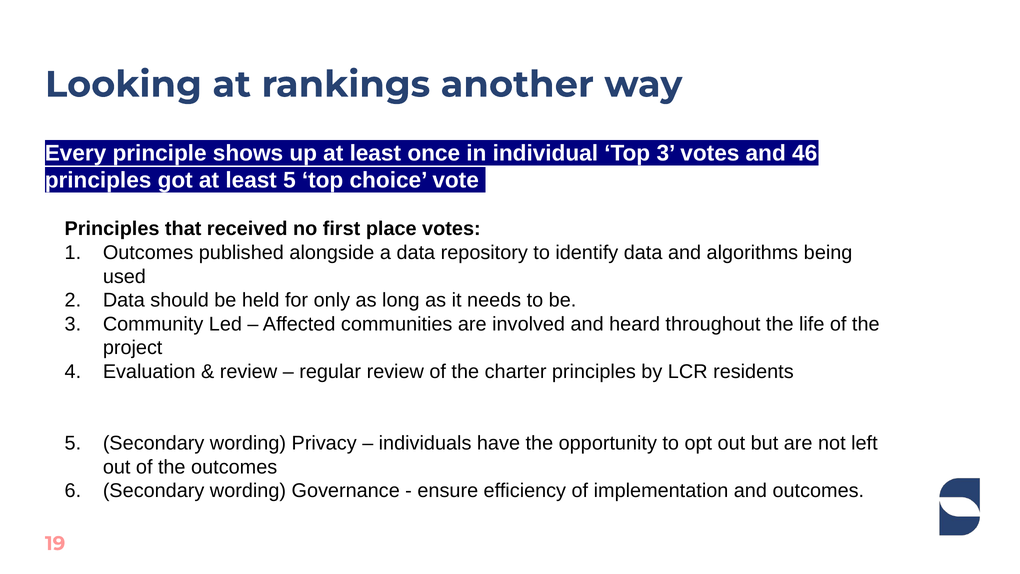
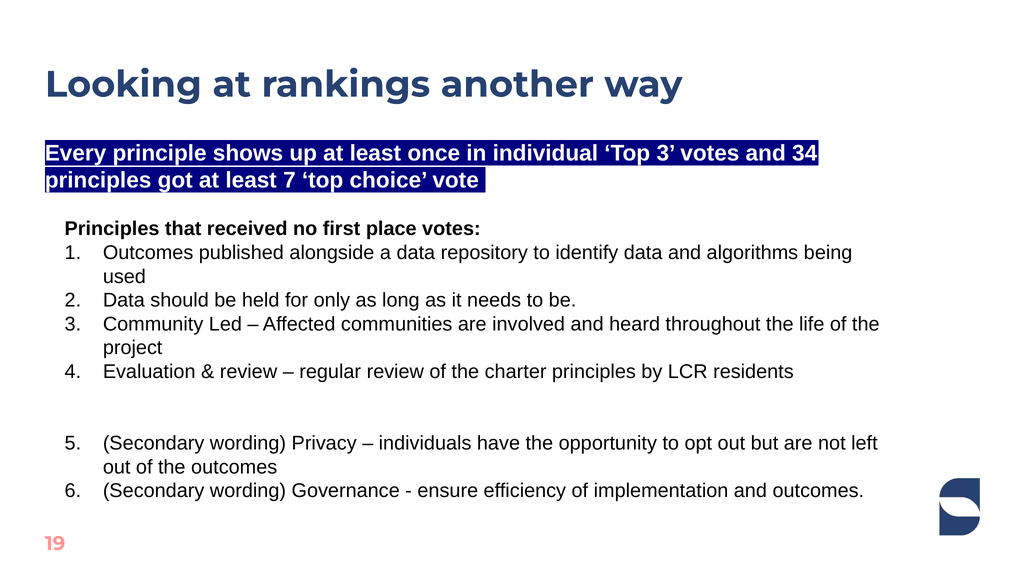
46: 46 -> 34 (805, 153)
least 5: 5 -> 7 (289, 180)
